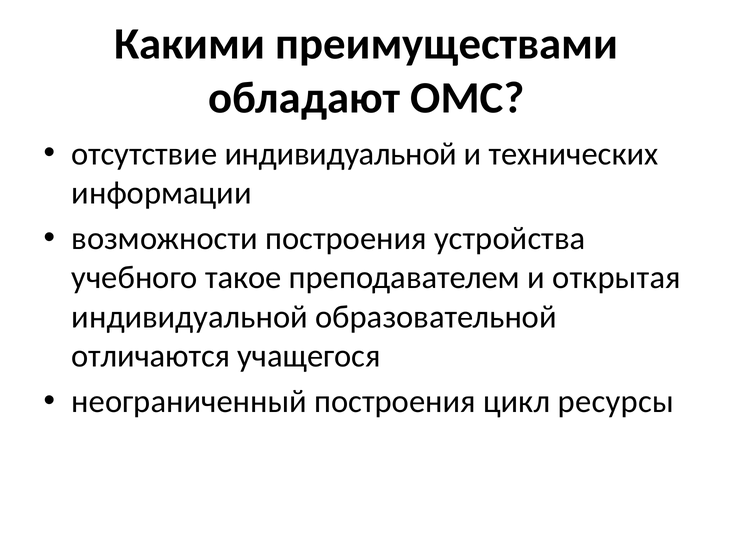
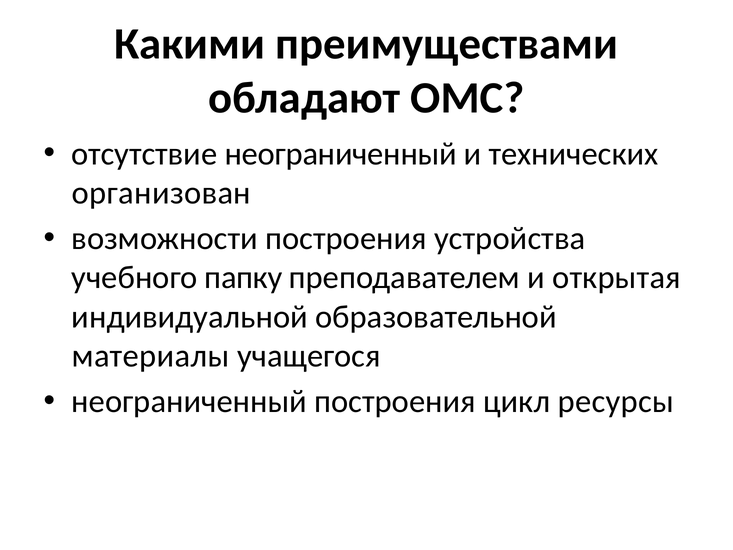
отсутствие индивидуальной: индивидуальной -> неограниченный (341, 154)
информации: информации -> организован (161, 193)
такое: такое -> папку (243, 278)
отличаются: отличаются -> материалы (151, 356)
